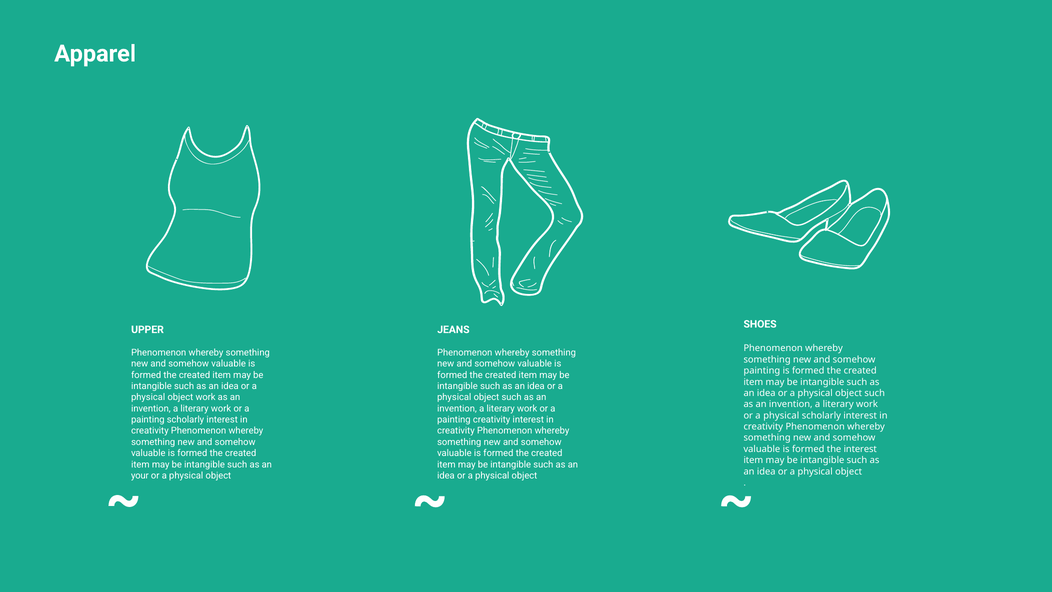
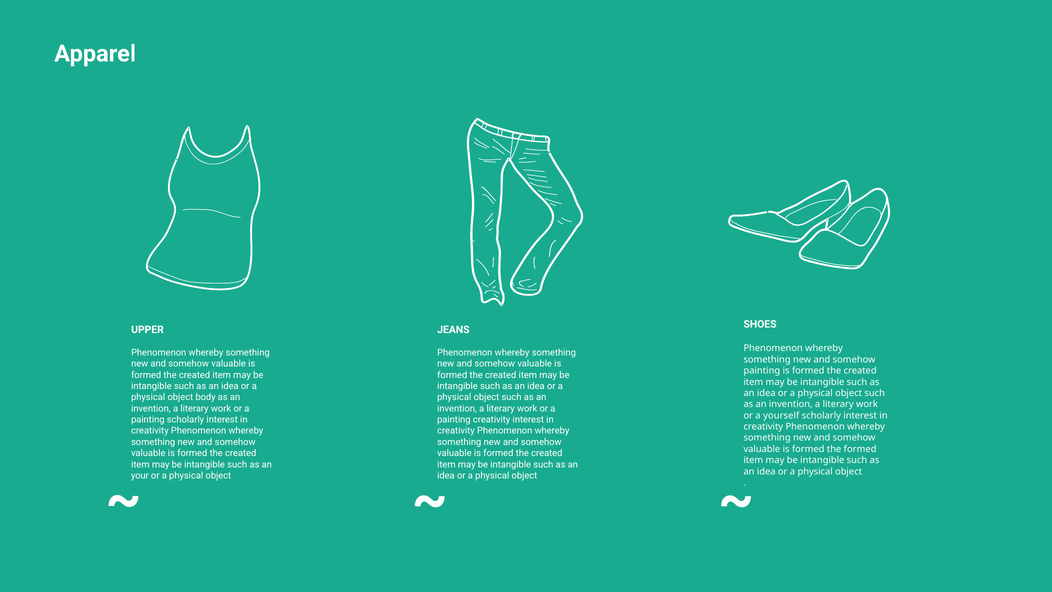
object work: work -> body (206, 397)
physical: physical -> yourself (781, 415)
the interest: interest -> formed (860, 449)
